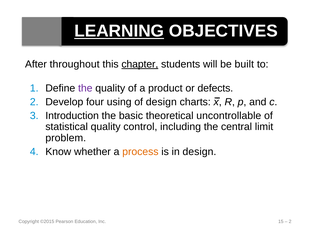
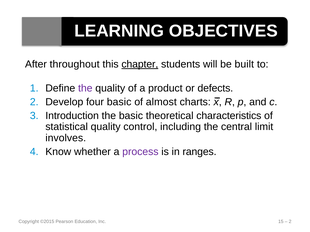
LEARNING underline: present -> none (119, 31)
four using: using -> basic (119, 102)
of design: design -> almost (161, 102)
uncontrollable: uncontrollable -> characteristics (229, 116)
problem: problem -> involves (66, 138)
process colour: orange -> purple (140, 152)
in design: design -> ranges (200, 152)
